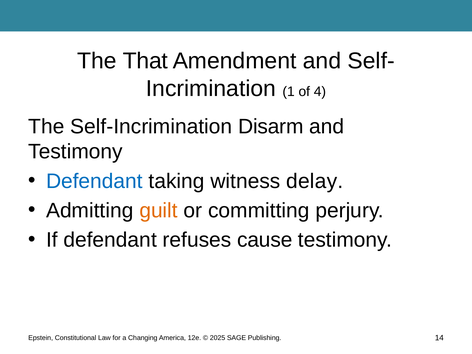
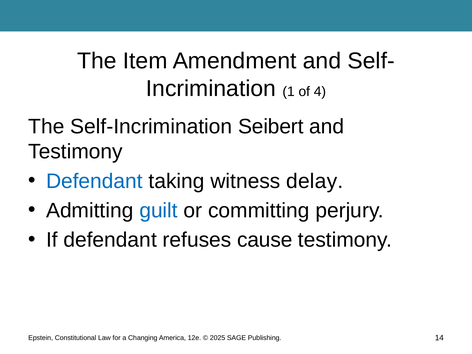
That: That -> Item (145, 61)
Disarm: Disarm -> Seibert (271, 127)
guilt colour: orange -> blue (159, 210)
